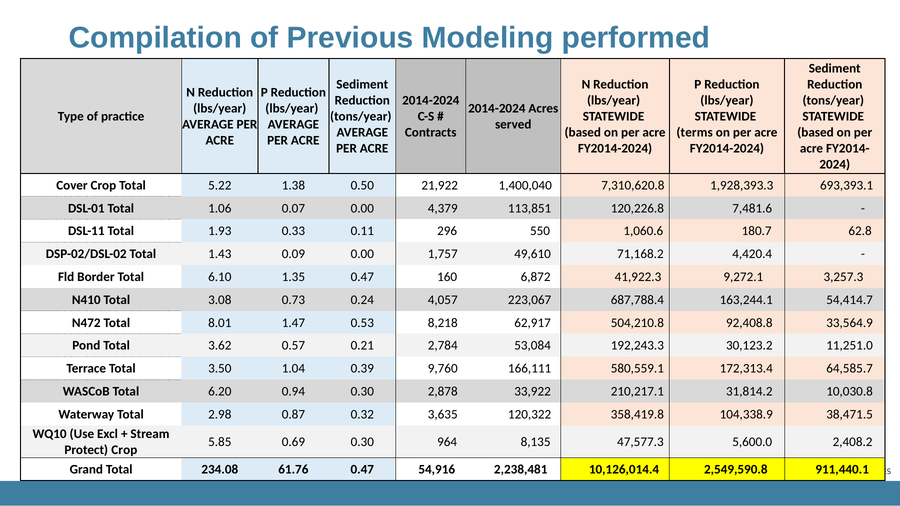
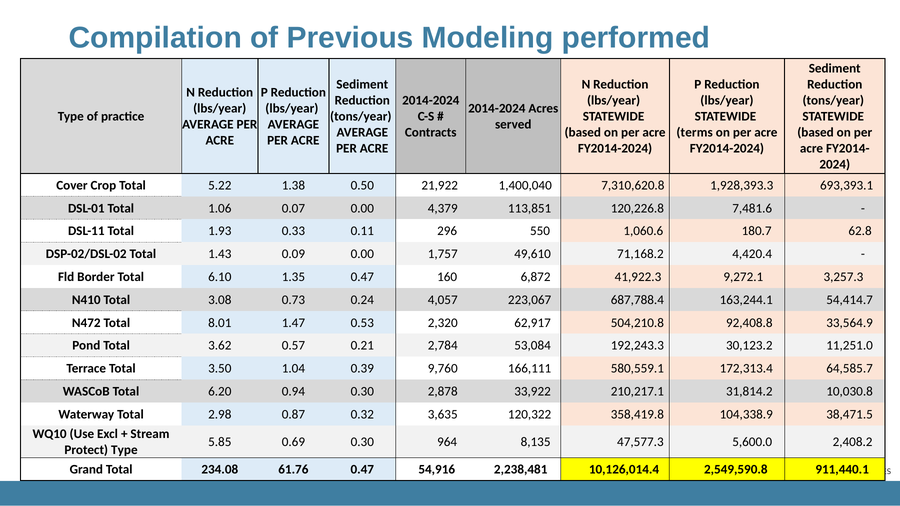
8,218: 8,218 -> 2,320 (443, 323)
Protect Crop: Crop -> Type (124, 450)
